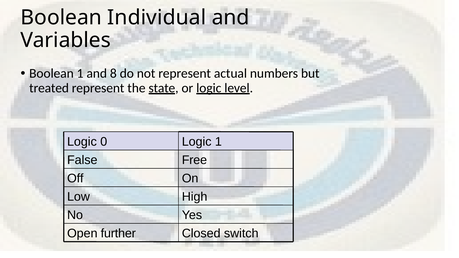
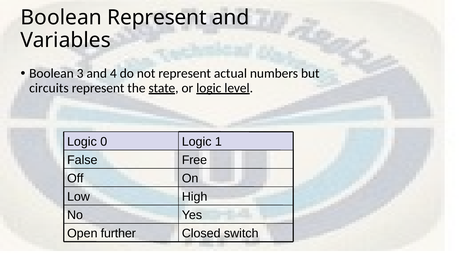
Boolean Individual: Individual -> Represent (157, 17)
Boolean 1: 1 -> 3 (80, 74)
8: 8 -> 4 (113, 74)
treated: treated -> circuits (49, 88)
